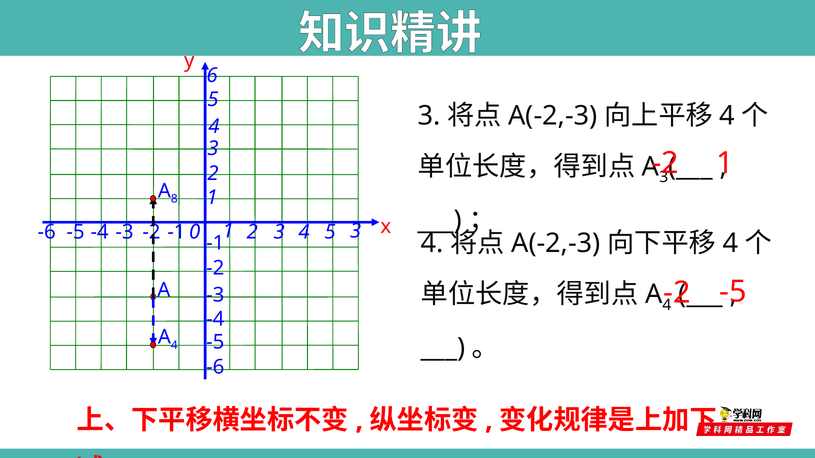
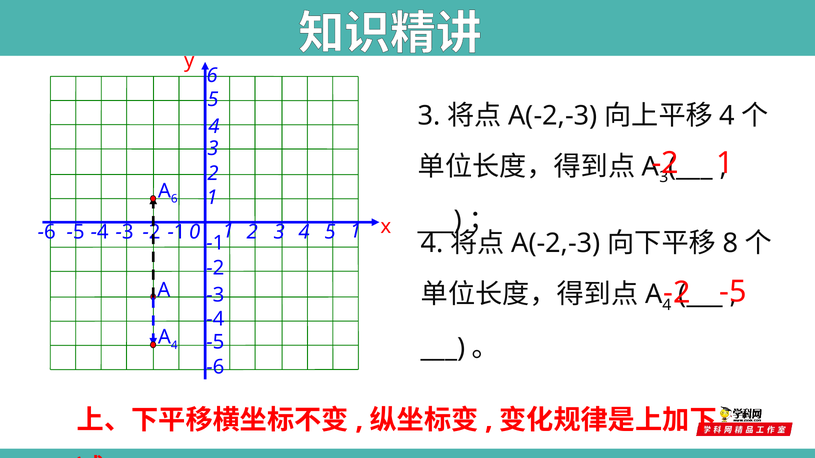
A 8: 8 -> 6 (174, 199)
-5 3: 3 -> 1 (355, 231)
4: 4 -> 8 (730, 244)
